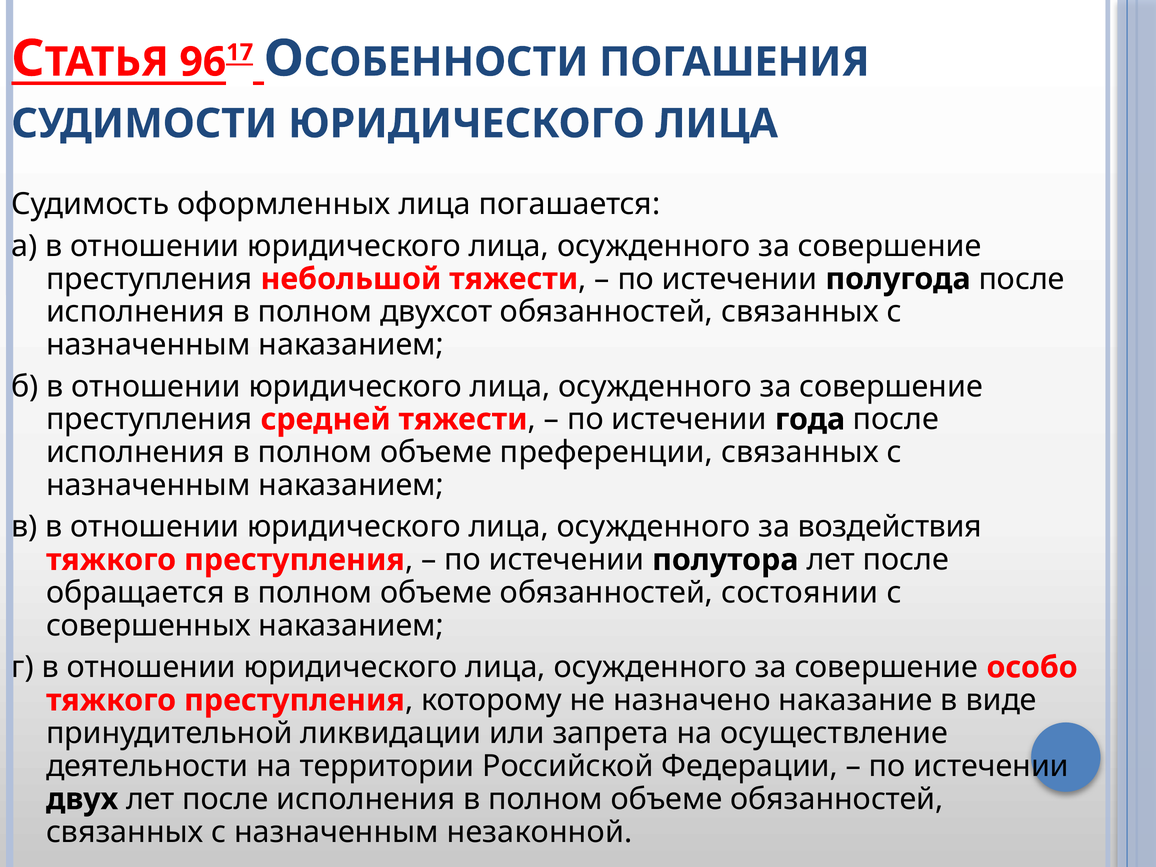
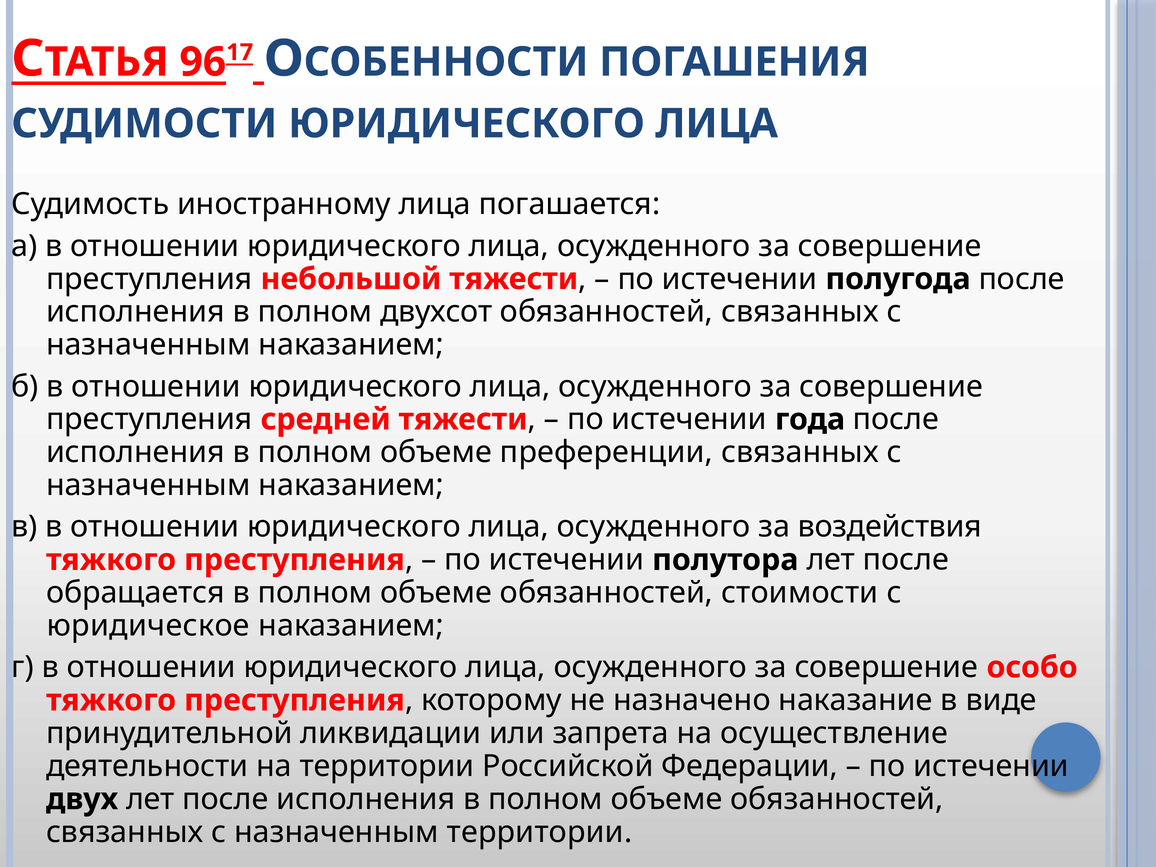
оформленных: оформленных -> иностранному (284, 204)
состоянии: состоянии -> стоимости (800, 593)
совершенных: совершенных -> юридическое (148, 626)
назначенным незаконной: незаконной -> территории (539, 832)
